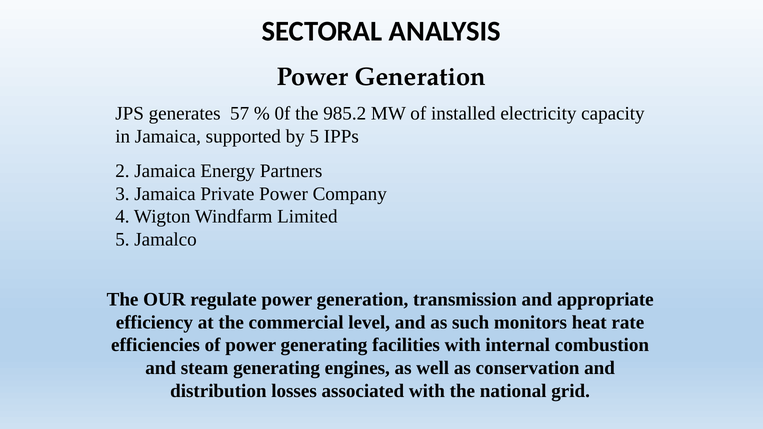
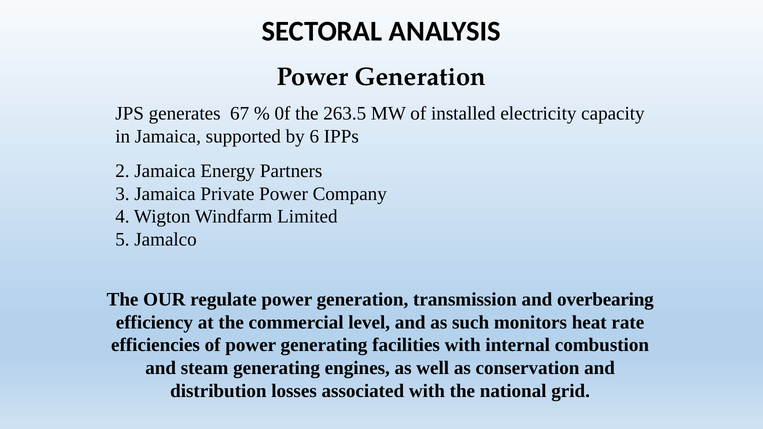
57: 57 -> 67 (240, 114)
985.2: 985.2 -> 263.5 (345, 114)
by 5: 5 -> 6 (314, 137)
appropriate: appropriate -> overbearing (605, 300)
